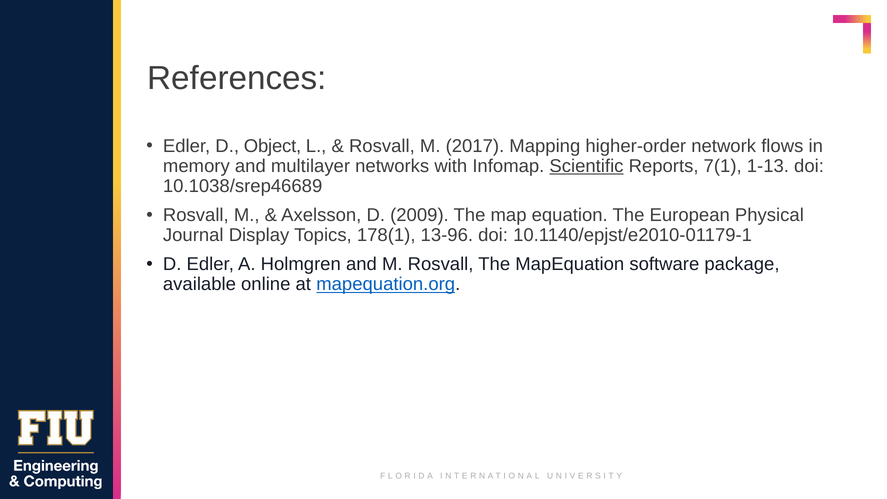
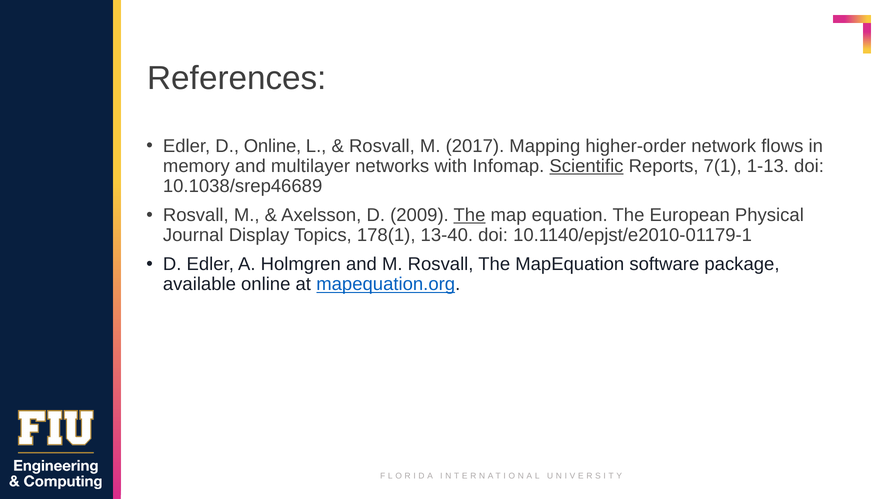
D Object: Object -> Online (273, 146)
The underline: none -> present (470, 215)
13-96: 13-96 -> 13-40 (447, 235)
